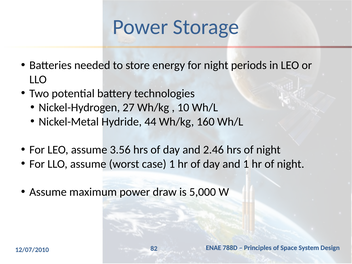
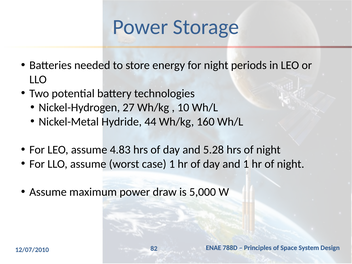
3.56: 3.56 -> 4.83 (120, 150)
2.46: 2.46 -> 5.28 (213, 150)
